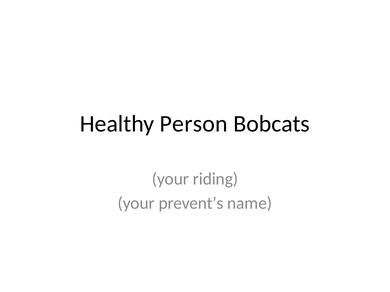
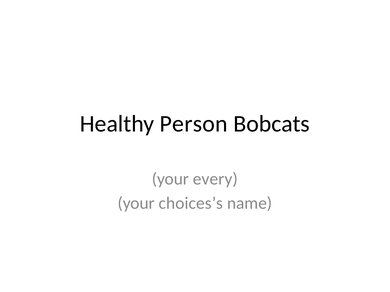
riding: riding -> every (215, 179)
prevent’s: prevent’s -> choices’s (191, 204)
